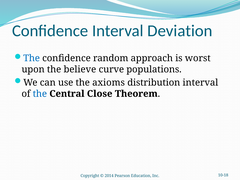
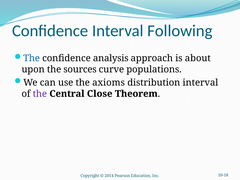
Deviation: Deviation -> Following (180, 31)
random: random -> analysis (111, 58)
worst: worst -> about (198, 58)
believe: believe -> sources (80, 69)
the colour: blue -> purple (40, 94)
